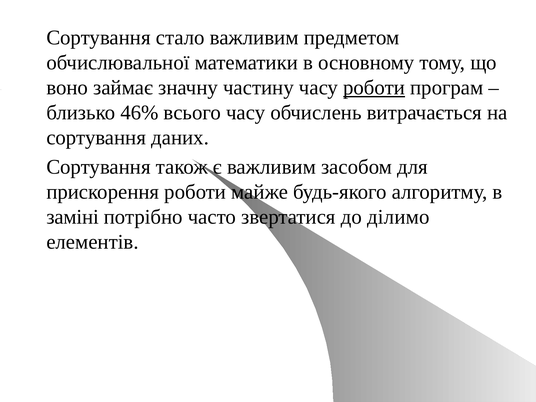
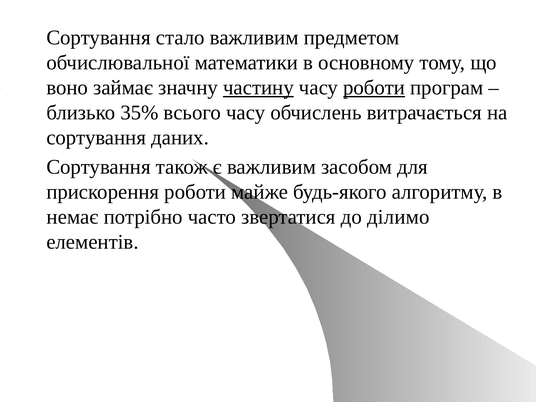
частину underline: none -> present (258, 88)
46%: 46% -> 35% (139, 113)
заміні: заміні -> немає (72, 217)
